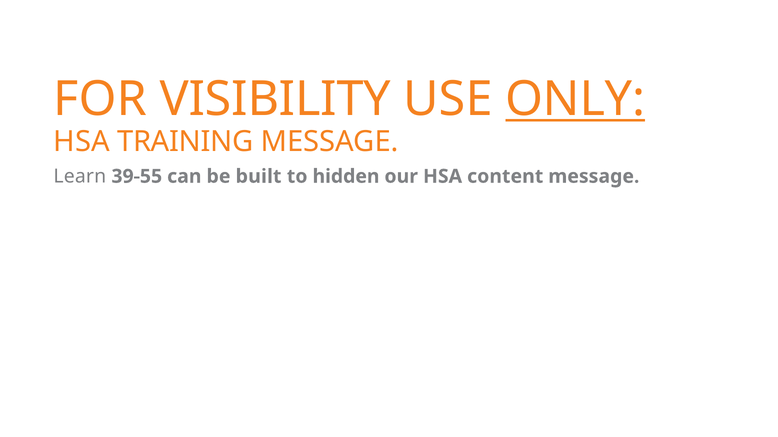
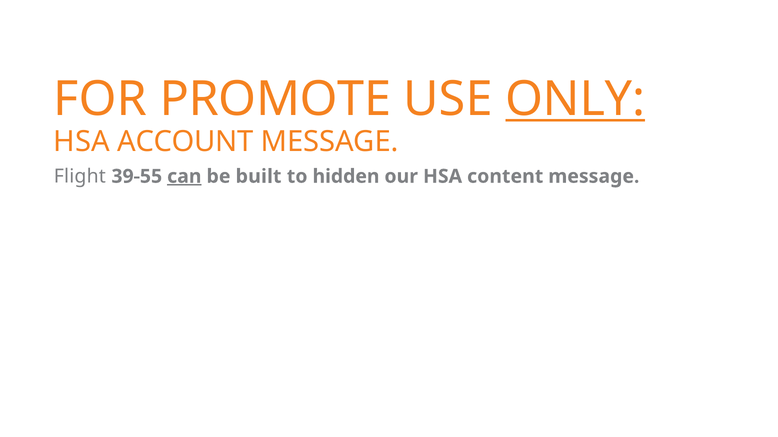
VISIBILITY: VISIBILITY -> PROMOTE (275, 100)
TRAINING: TRAINING -> ACCOUNT (185, 142)
Learn: Learn -> Flight (80, 177)
can underline: none -> present (184, 177)
